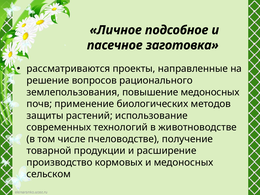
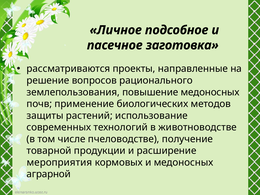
производство: производство -> мероприятия (59, 162)
сельском: сельском -> аграрной (49, 174)
